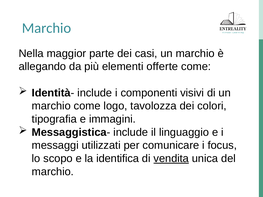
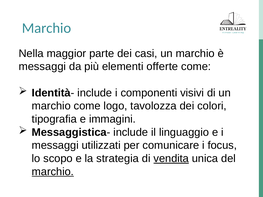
allegando: allegando -> messaggi (42, 67)
identifica: identifica -> strategia (118, 159)
marchio underline: none -> present (53, 172)
